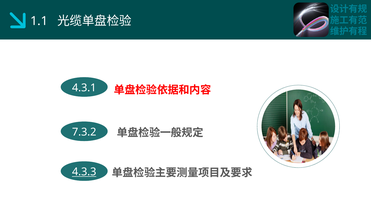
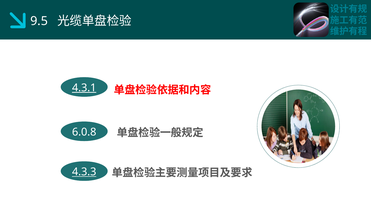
1.1: 1.1 -> 9.5 (39, 21)
4.3.1 underline: none -> present (84, 88)
7.3.2: 7.3.2 -> 6.0.8 (84, 132)
